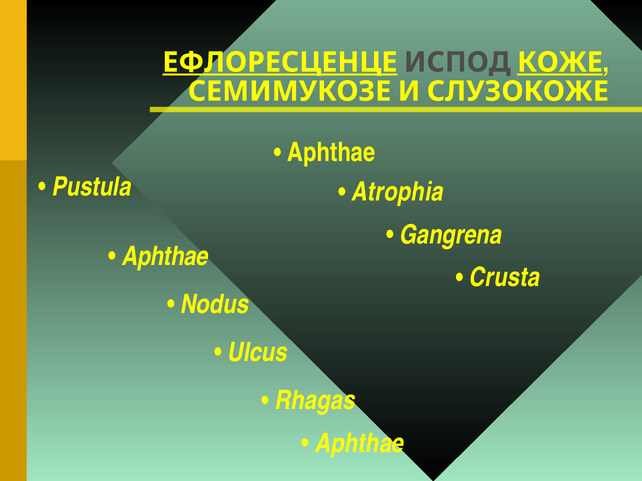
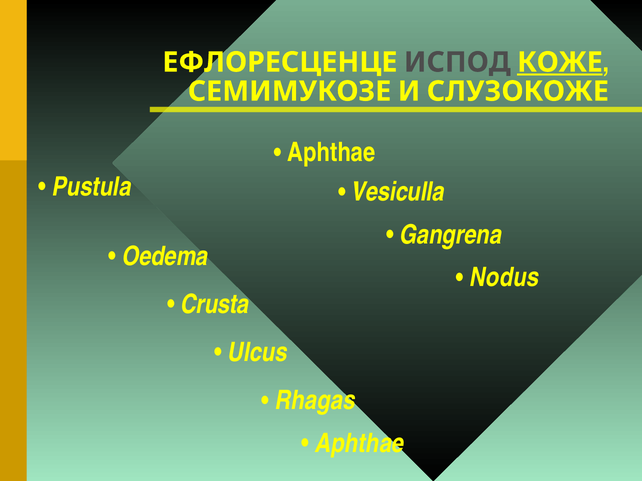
ЕФЛОРЕСЦЕНЦЕ underline: present -> none (280, 62)
Atrophia: Atrophia -> Vesiculla (398, 192)
Aphthae: Aphthae -> Oedema (165, 257)
Crusta: Crusta -> Nodus (504, 278)
Nodus: Nodus -> Crusta (215, 305)
